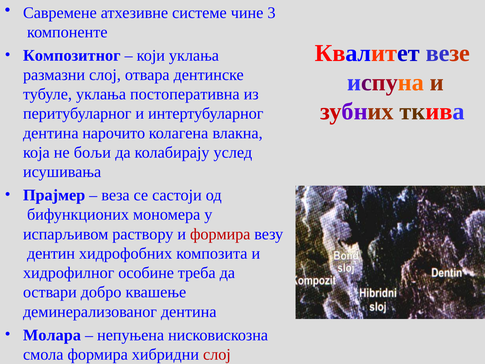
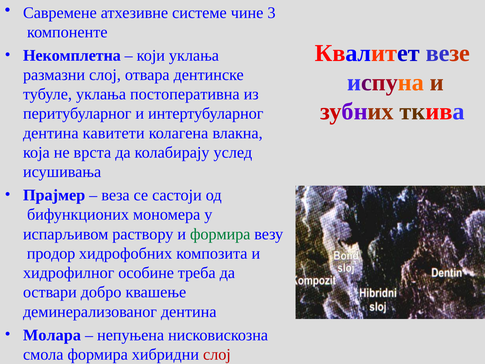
Композитног: Композитног -> Некомплетна (72, 55)
нарочито: нарочито -> кавитети (114, 133)
бољи: бољи -> врста (92, 152)
формира colour: red -> green (220, 234)
дентин: дентин -> продор (51, 253)
